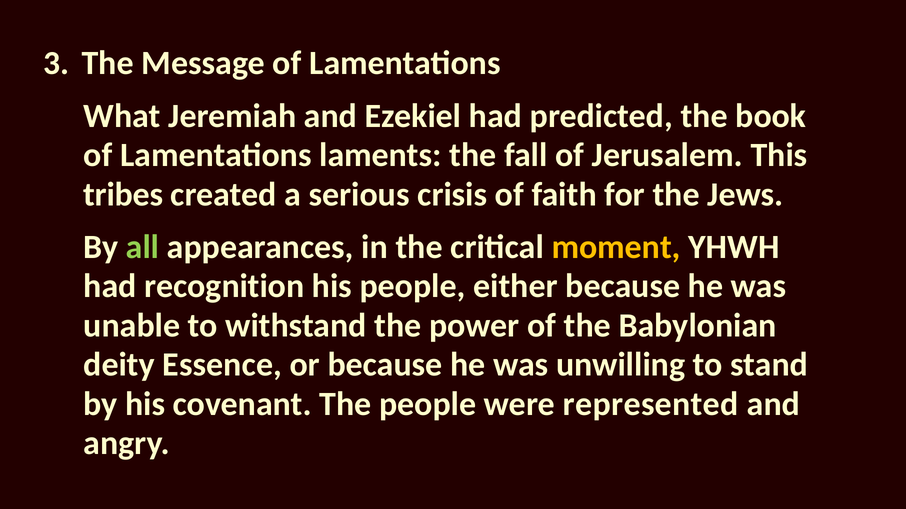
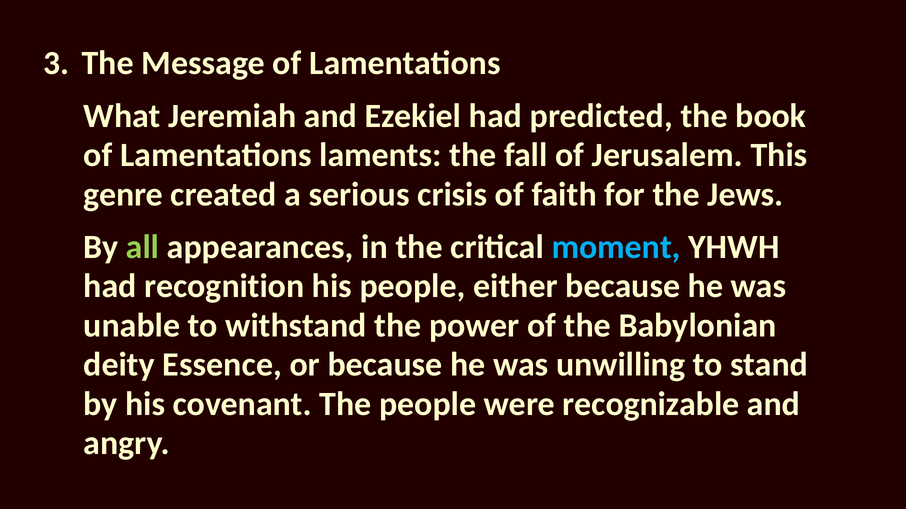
tribes: tribes -> genre (123, 195)
moment colour: yellow -> light blue (616, 247)
represented: represented -> recognizable (651, 404)
